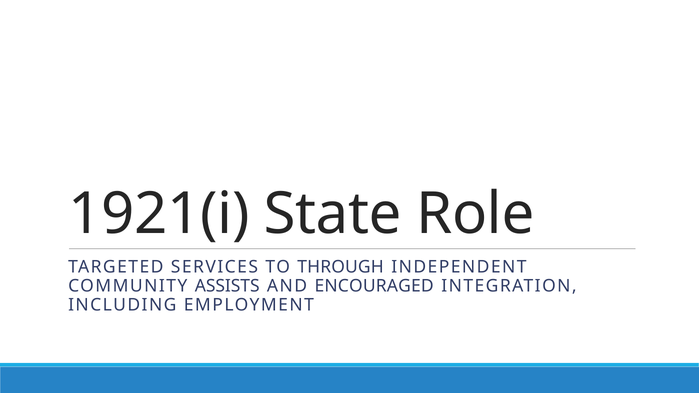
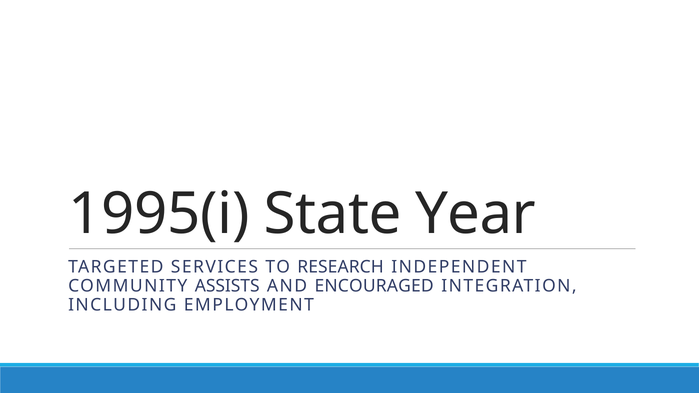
1921(i: 1921(i -> 1995(i (159, 214)
Role: Role -> Year (475, 214)
THROUGH: THROUGH -> RESEARCH (341, 267)
